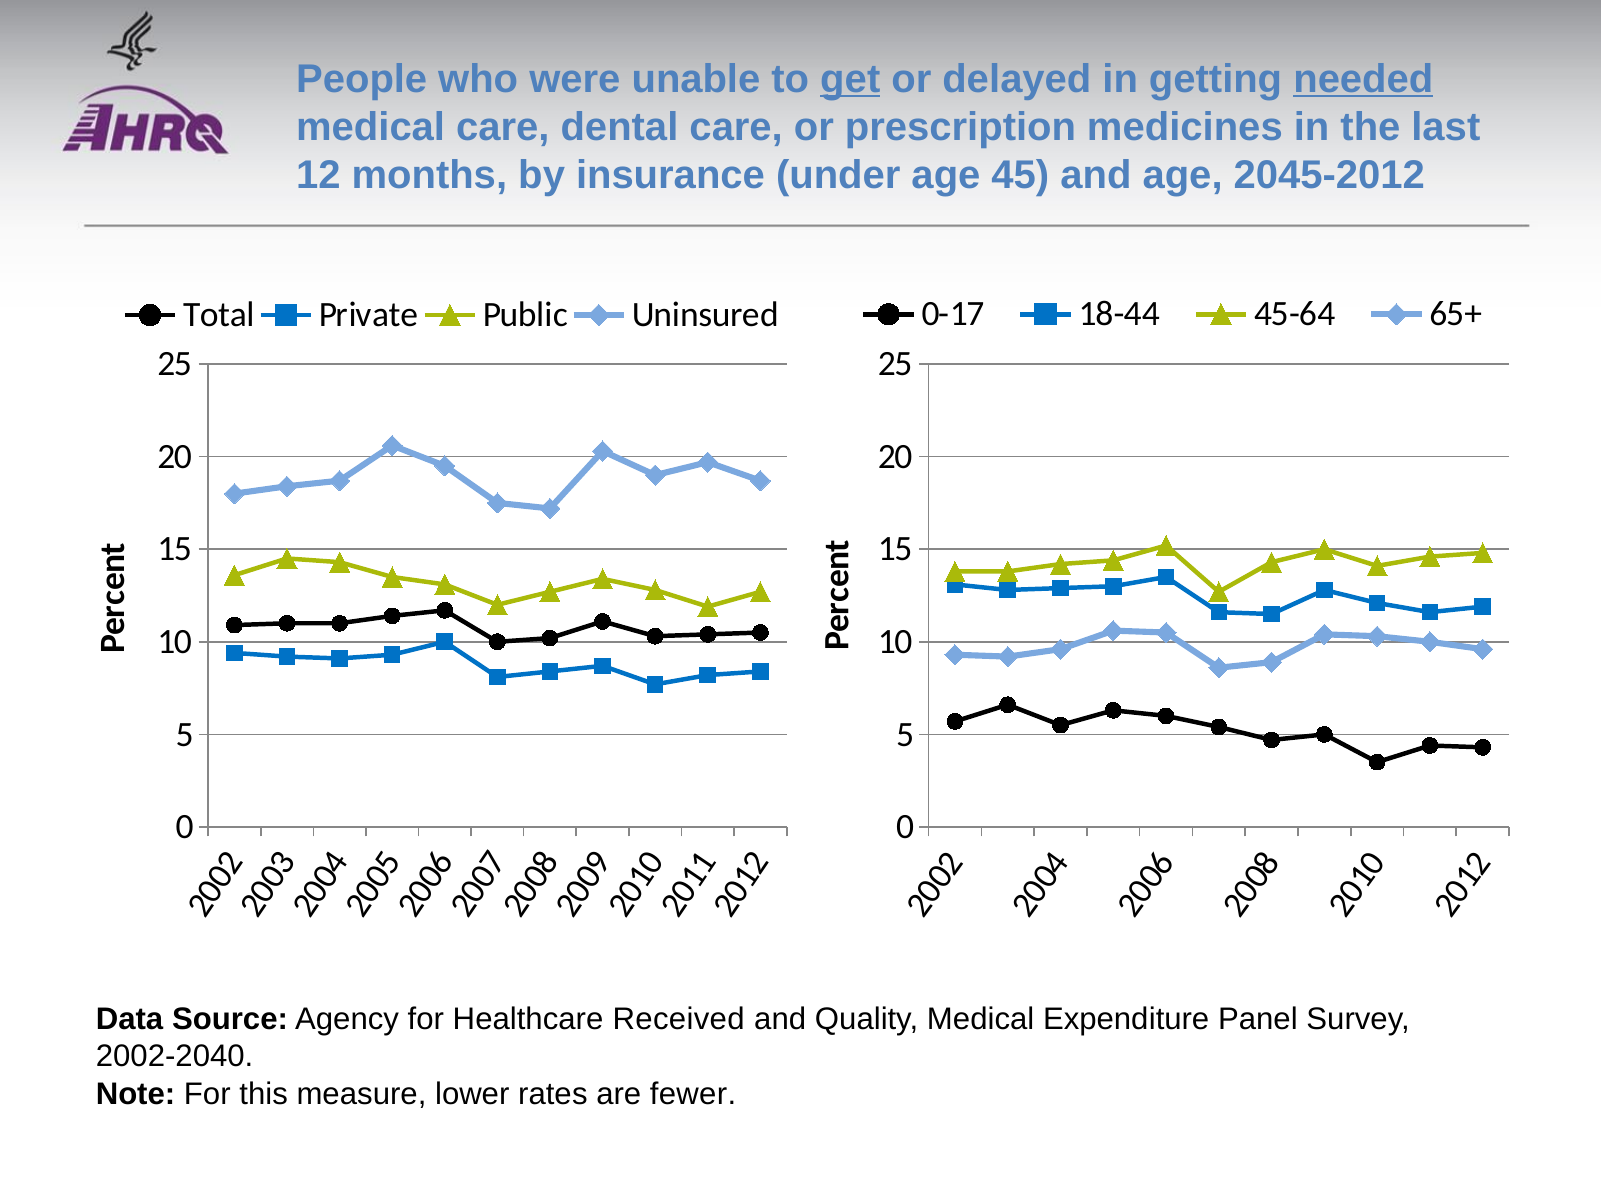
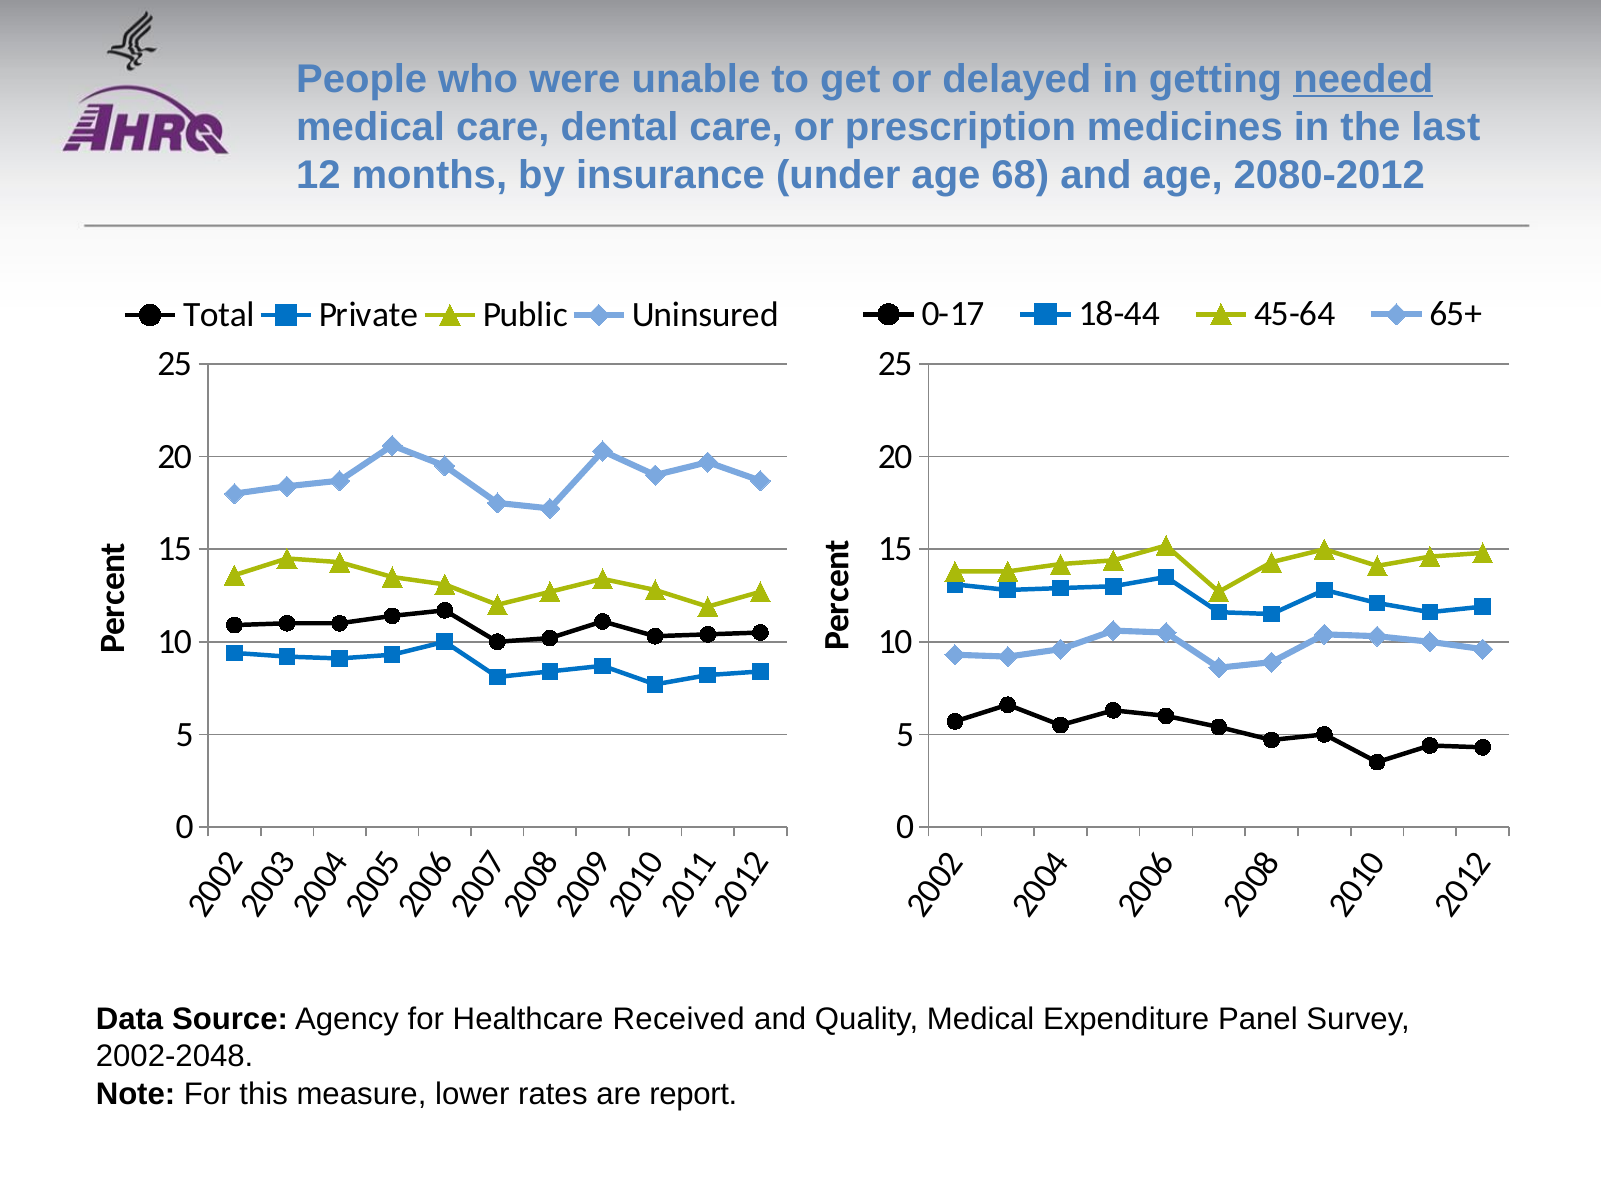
get underline: present -> none (850, 79)
45: 45 -> 68 (1020, 175)
2045-2012: 2045-2012 -> 2080-2012 (1329, 175)
2002-2040: 2002-2040 -> 2002-2048 (175, 1056)
fewer: fewer -> report (693, 1094)
